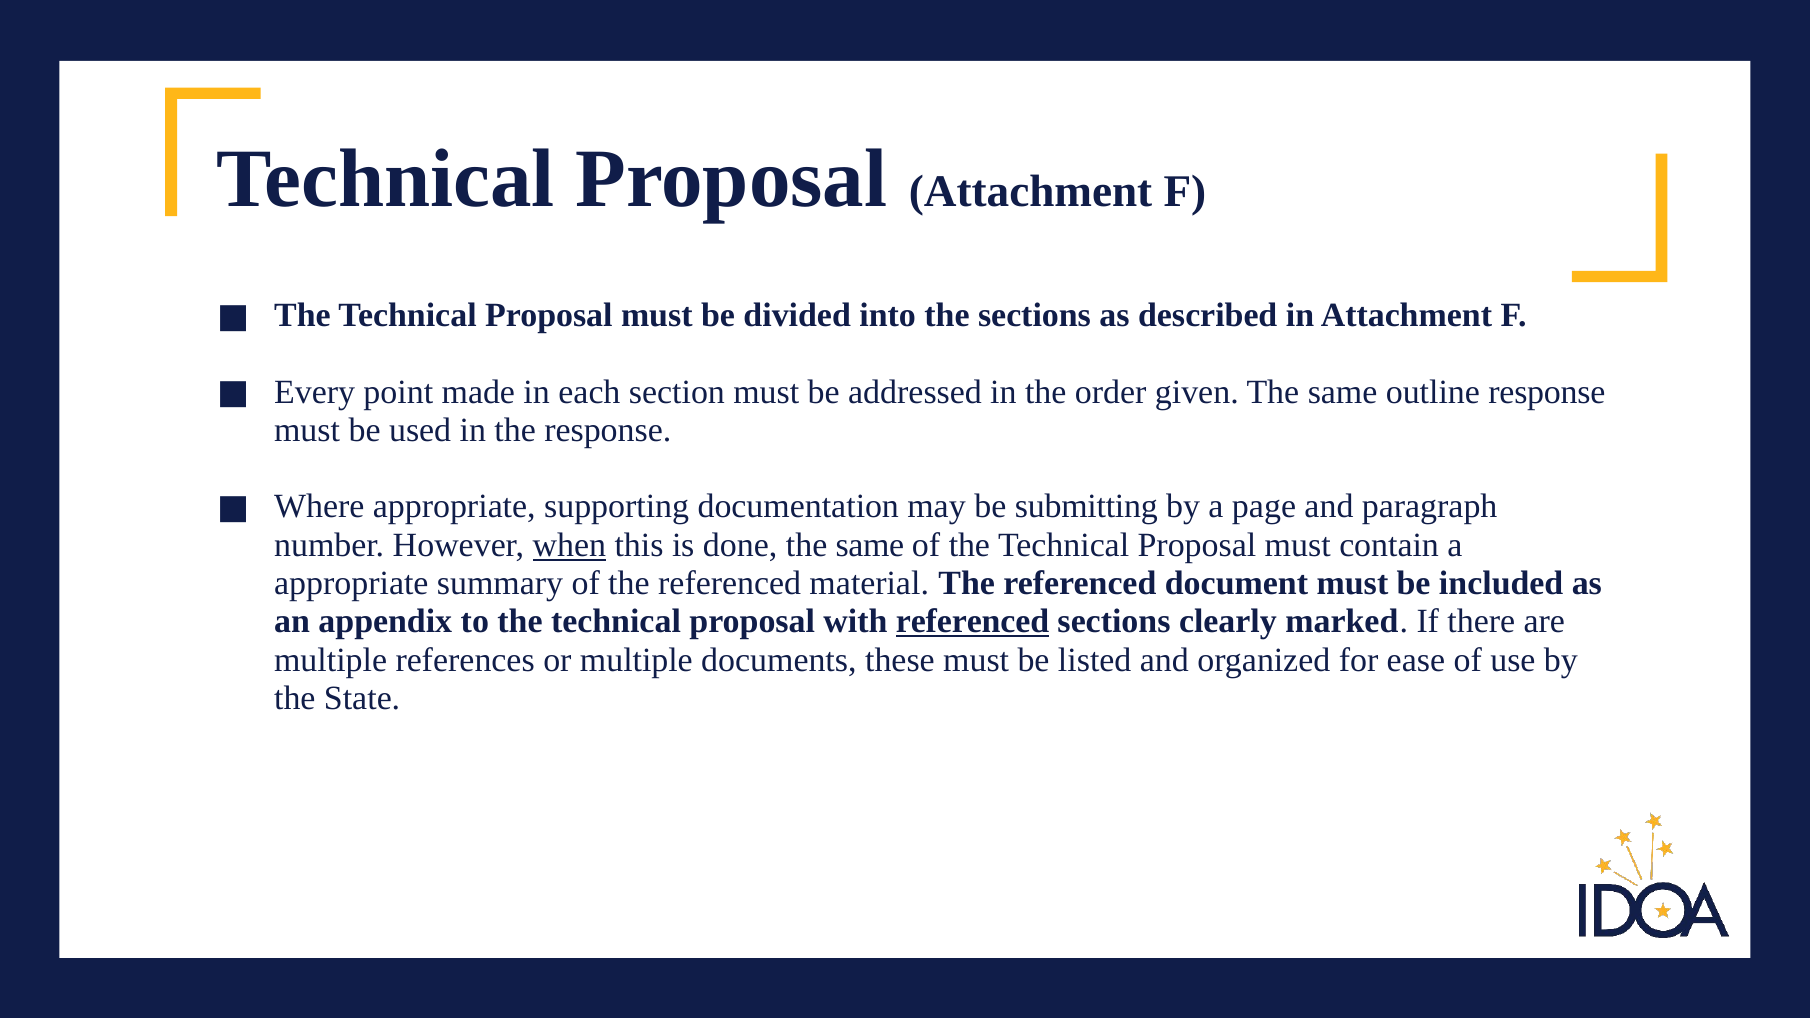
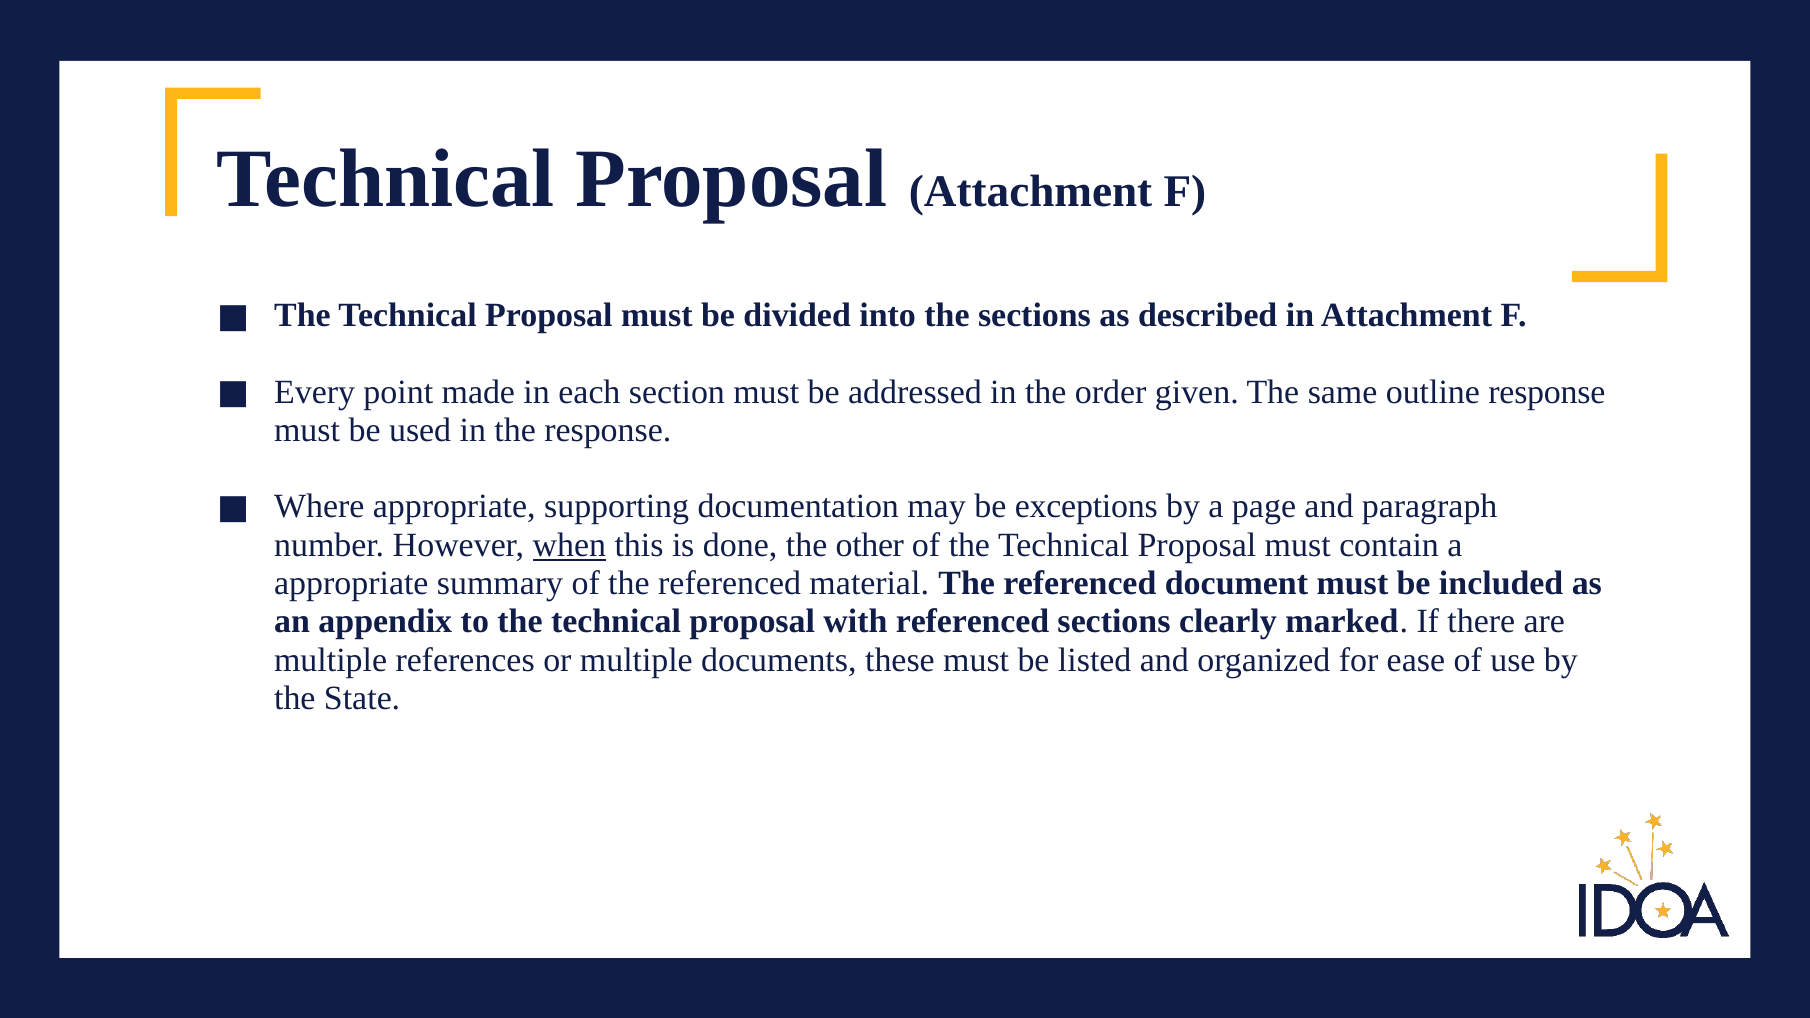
submitting: submitting -> exceptions (1086, 507)
done the same: same -> other (870, 545)
referenced underline: present -> none (973, 622)
